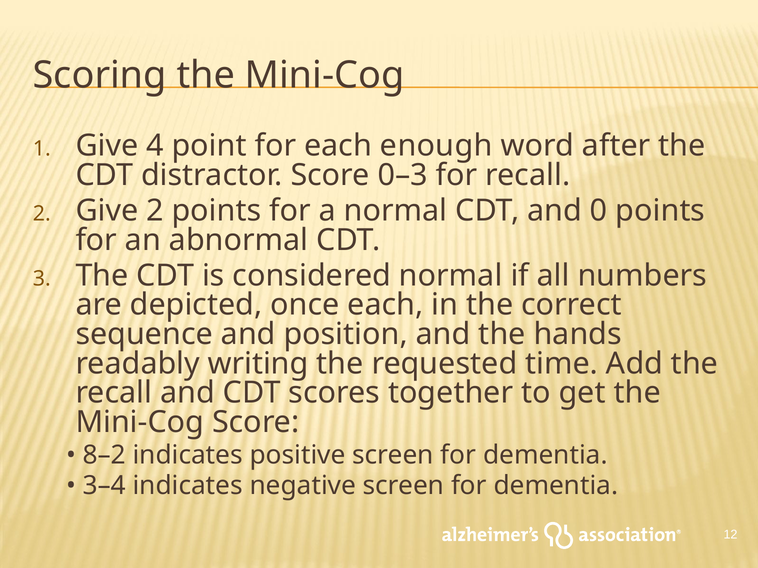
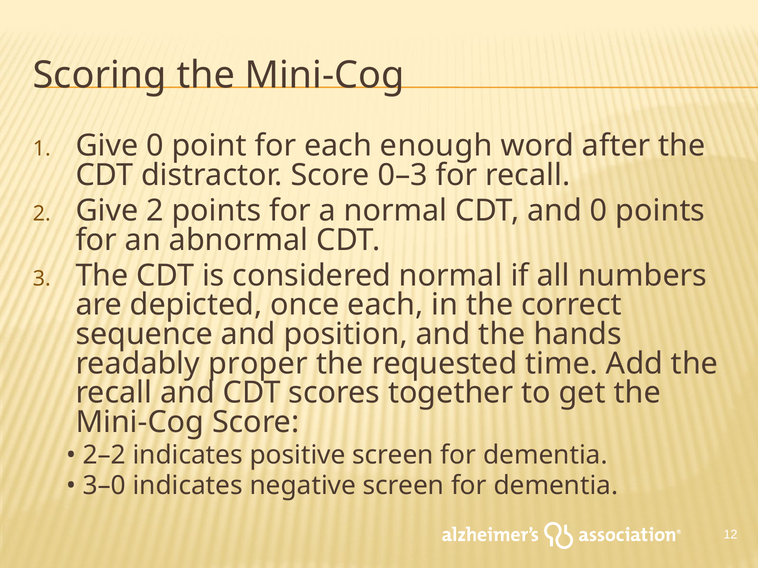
Give 4: 4 -> 0 (155, 146)
writing: writing -> proper (258, 364)
8–2: 8–2 -> 2–2 (104, 455)
3–4: 3–4 -> 3–0 (104, 486)
